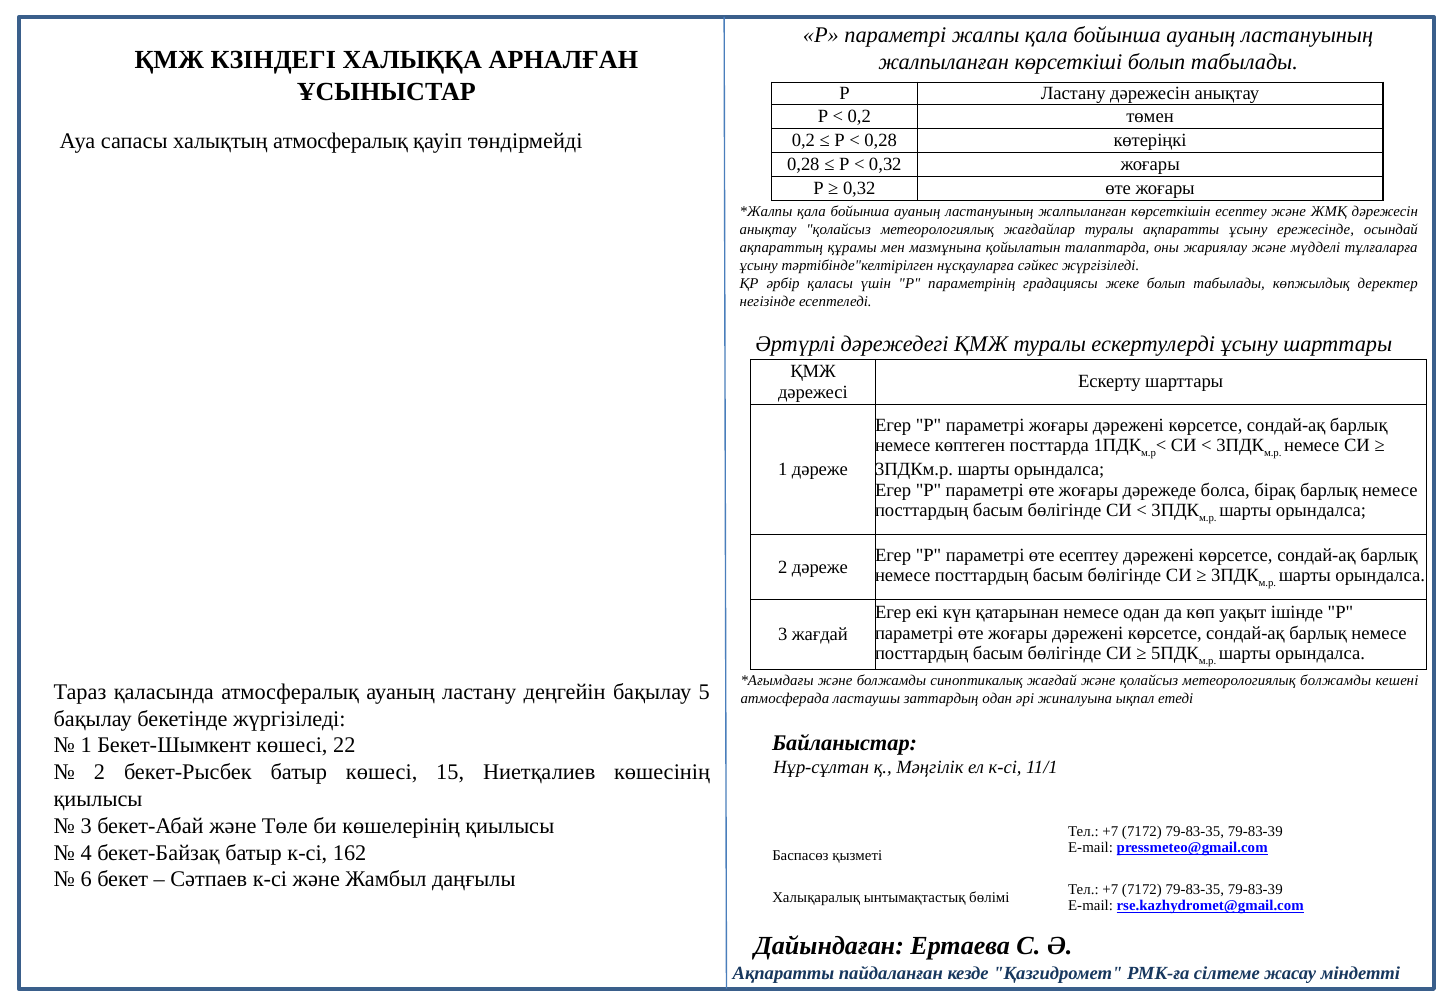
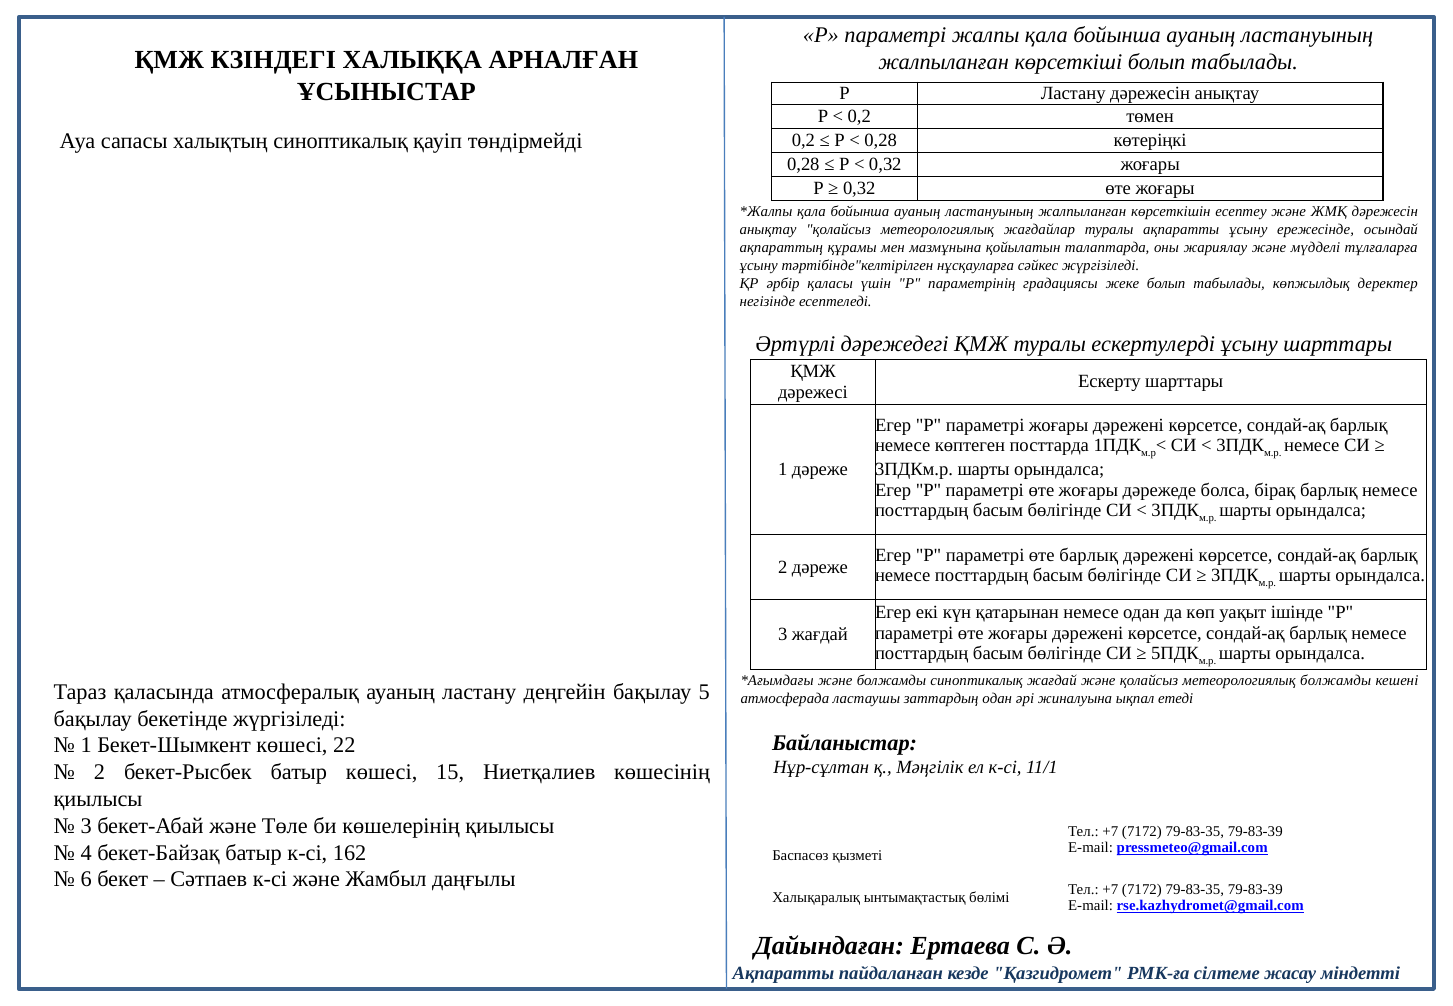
халықтың атмосфералық: атмосфералық -> синоптикалық (341, 141)
өте есептеу: есептеу -> барлық (1089, 555)
